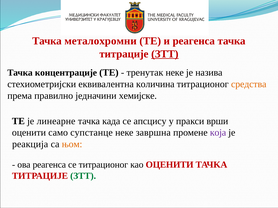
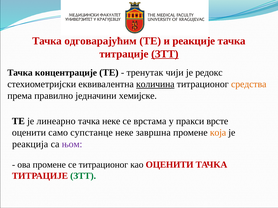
металохромни: металохромни -> одговарајућим (101, 41)
и реагенса: реагенса -> реакције (194, 41)
тренутак неке: неке -> чији (175, 73)
назива: назива -> редокс (209, 73)
количина underline: none -> present (155, 84)
линеарне: линеарне -> линеарно (56, 121)
тачка када: када -> неке (111, 121)
апсцису: апсцису -> врстама (150, 121)
врши: врши -> врсте (217, 121)
која colour: purple -> orange (218, 133)
њом colour: orange -> purple (72, 145)
ова реагенса: реагенса -> промене (49, 165)
